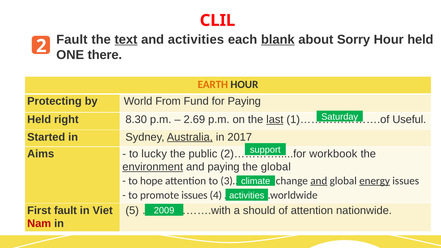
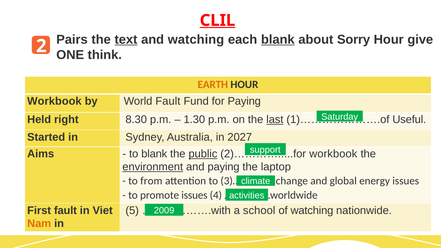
CLIL underline: none -> present (217, 20)
Fault: Fault -> Pairs (72, 40)
and activities: activities -> watching (196, 40)
Hour held: held -> give (420, 40)
there: there -> think (105, 55)
Protecting: Protecting -> Workbook (54, 101)
World From: From -> Fault (168, 101)
2.69: 2.69 -> 1.30 (194, 120)
Australia underline: present -> none (190, 137)
2017: 2017 -> 2027 (240, 137)
to lucky: lucky -> blank (154, 154)
public underline: none -> present (203, 154)
the global: global -> laptop (276, 167)
hope: hope -> from (151, 181)
and underline: present -> none (319, 181)
energy underline: present -> none (375, 181)
should: should -> school (259, 211)
of attention: attention -> watching (312, 211)
Nam colour: red -> orange (39, 224)
